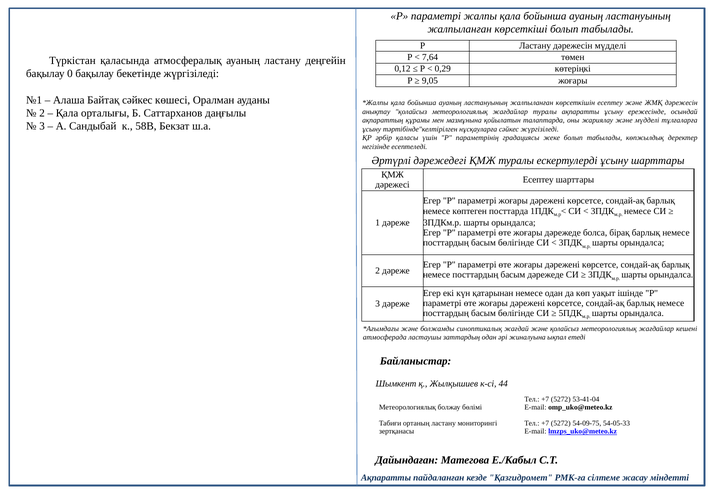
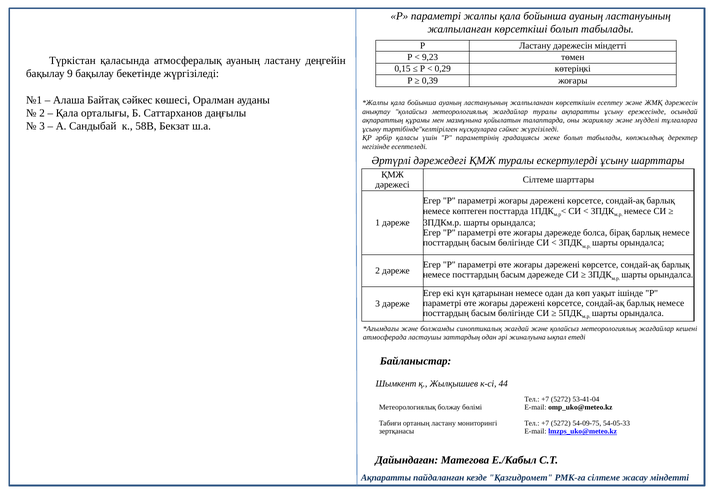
дәрежесін мүдделі: мүдделі -> міндетті (611, 46)
7,64: 7,64 -> 9,23 (430, 57)
0,12: 0,12 -> 0,15 (402, 69)
0: 0 -> 9 (70, 74)
9,05: 9,05 -> 0,39 (430, 81)
Есептеу: Есептеу -> Сілтеме (538, 180)
